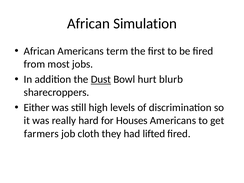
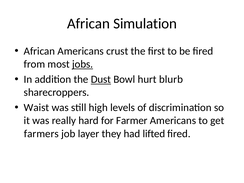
term: term -> crust (117, 51)
jobs underline: none -> present (83, 64)
Either: Either -> Waist (36, 108)
Houses: Houses -> Farmer (132, 121)
cloth: cloth -> layer (89, 134)
